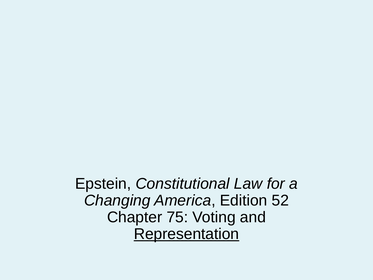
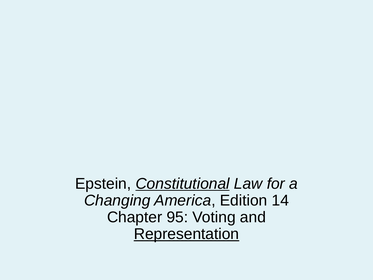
Constitutional underline: none -> present (183, 184)
52: 52 -> 14 (280, 200)
75: 75 -> 95 (177, 217)
